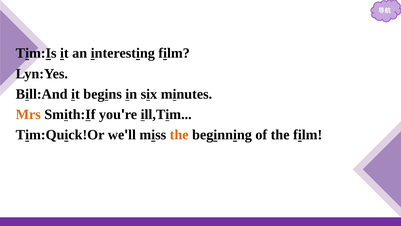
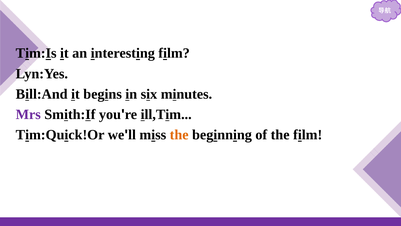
Mrs colour: orange -> purple (28, 114)
